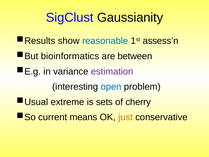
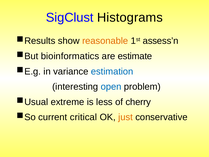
Gaussianity: Gaussianity -> Histograms (130, 17)
reasonable colour: blue -> orange (105, 41)
between: between -> estimate (135, 56)
estimation colour: purple -> blue (112, 71)
sets: sets -> less (104, 102)
means: means -> critical (83, 117)
